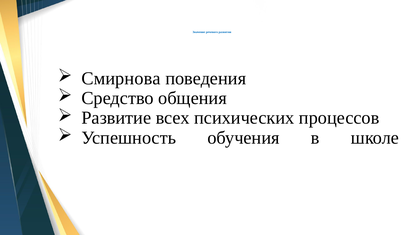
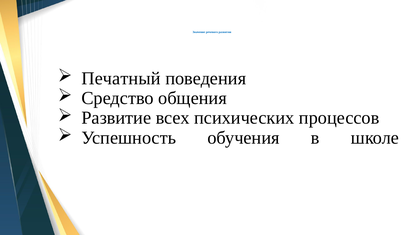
Смирнова: Смирнова -> Печатный (121, 79)
